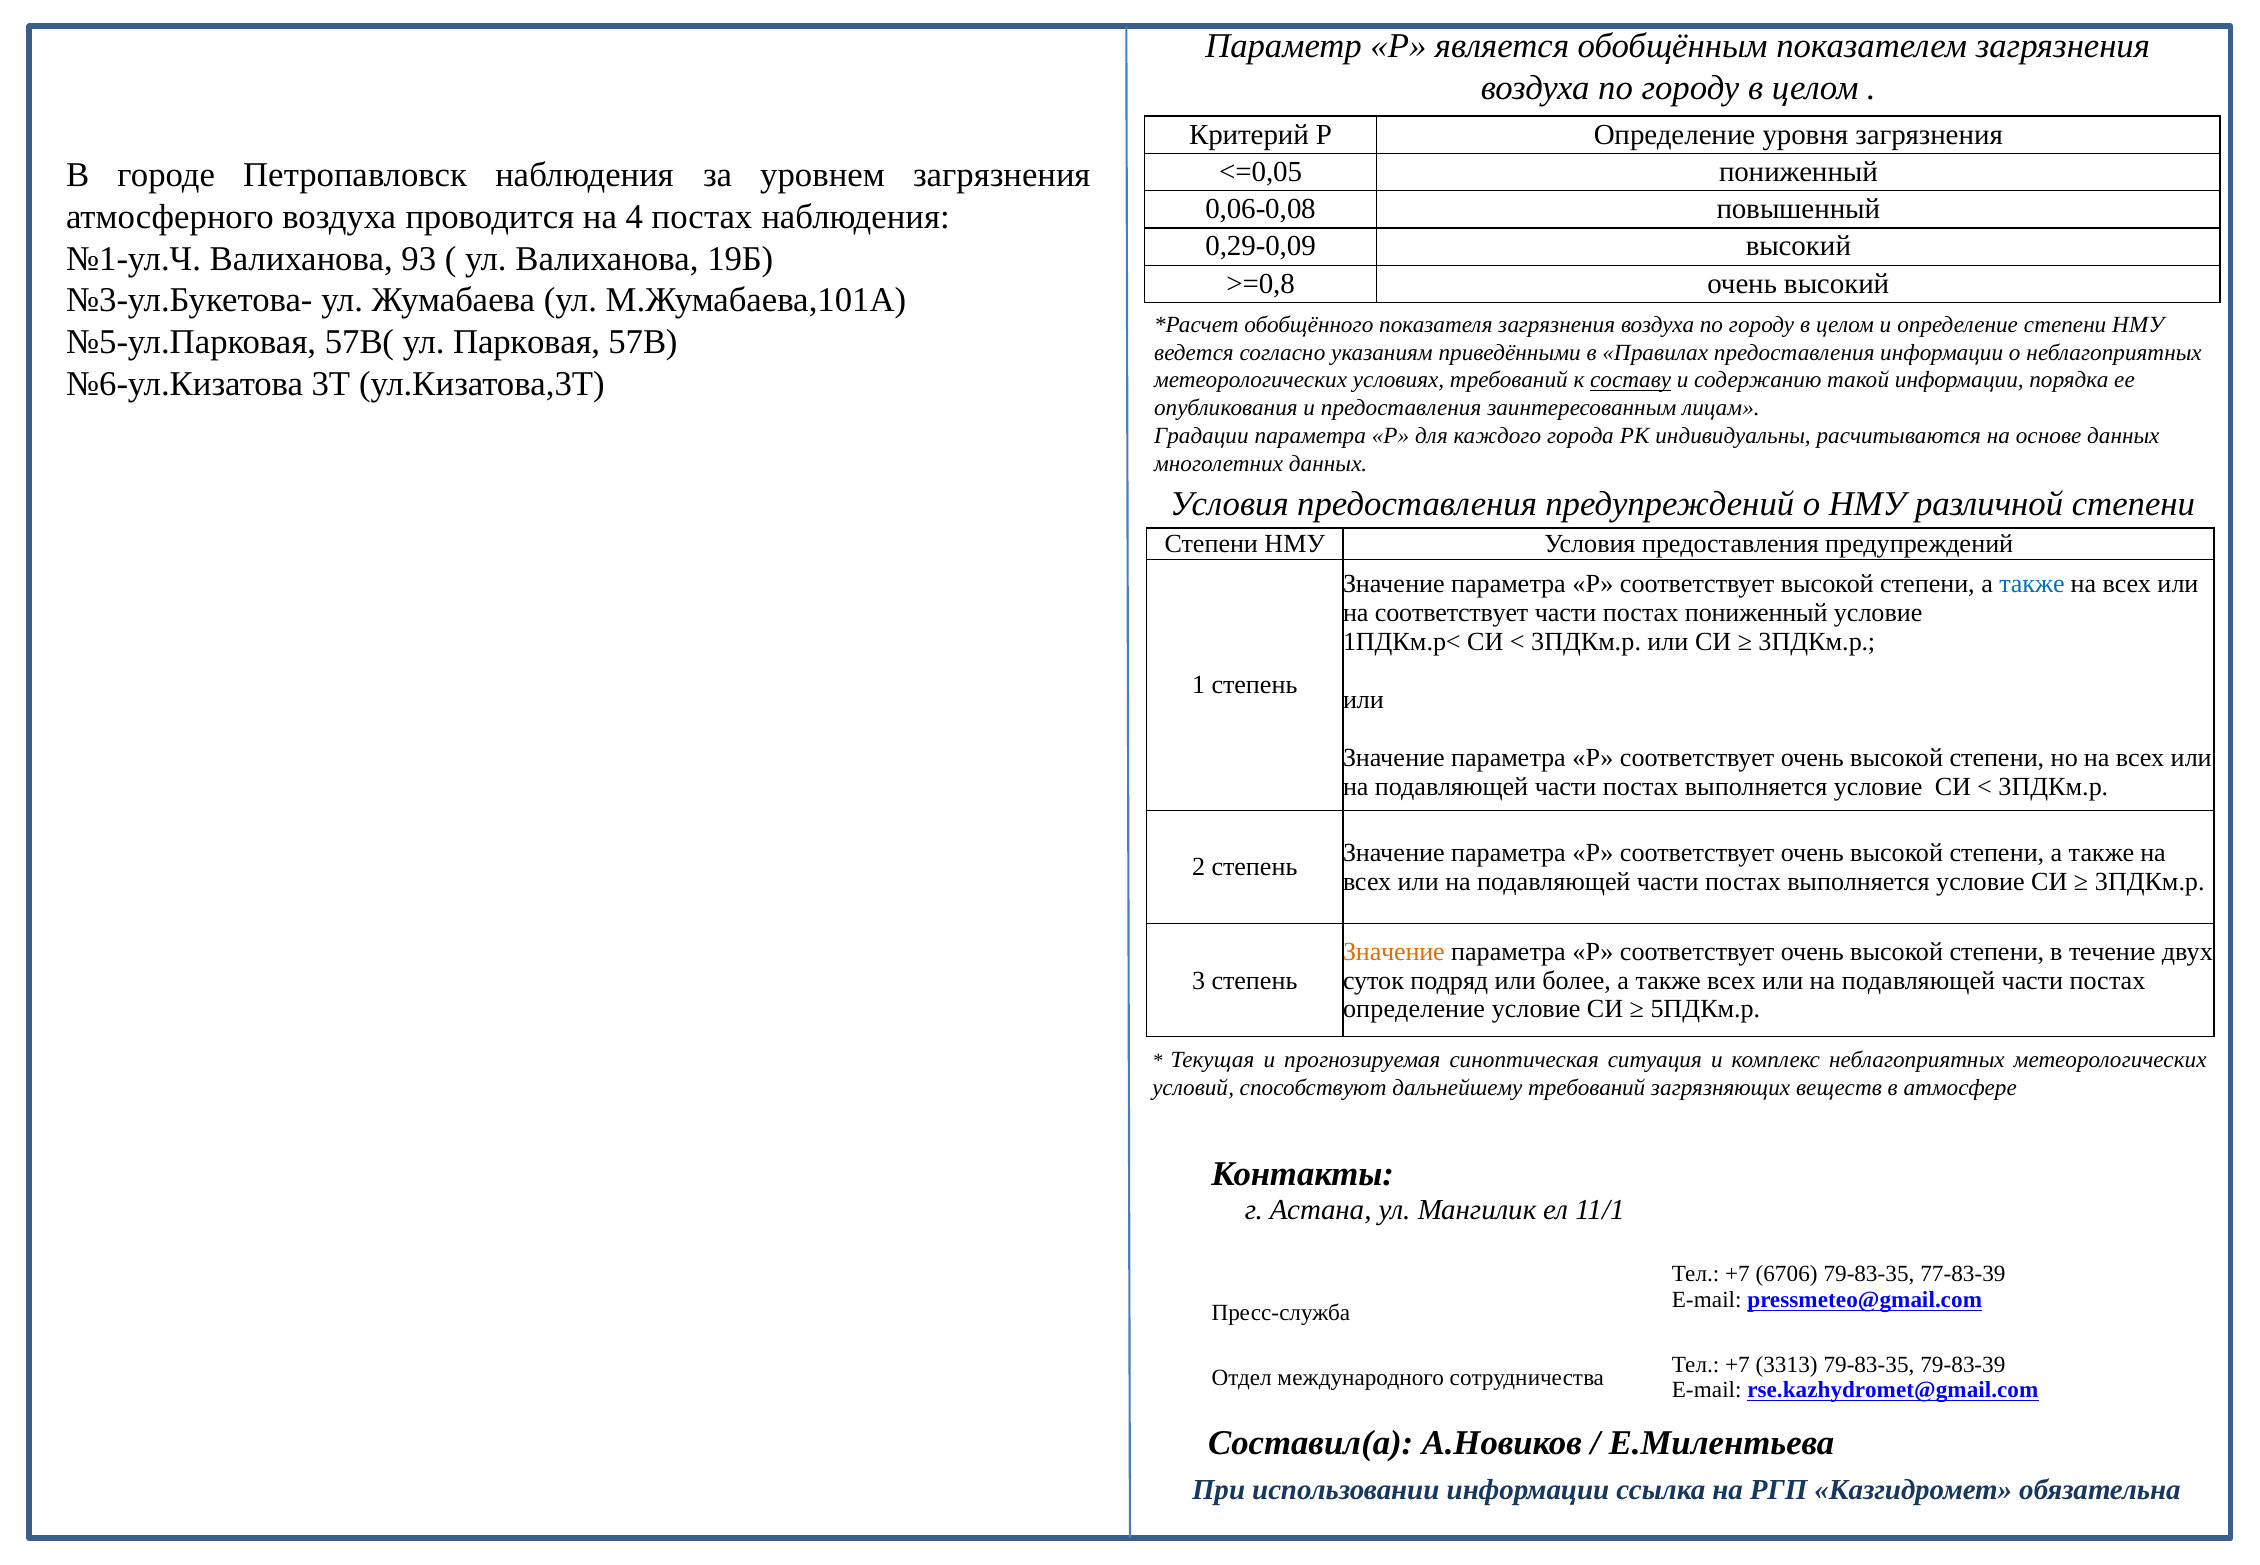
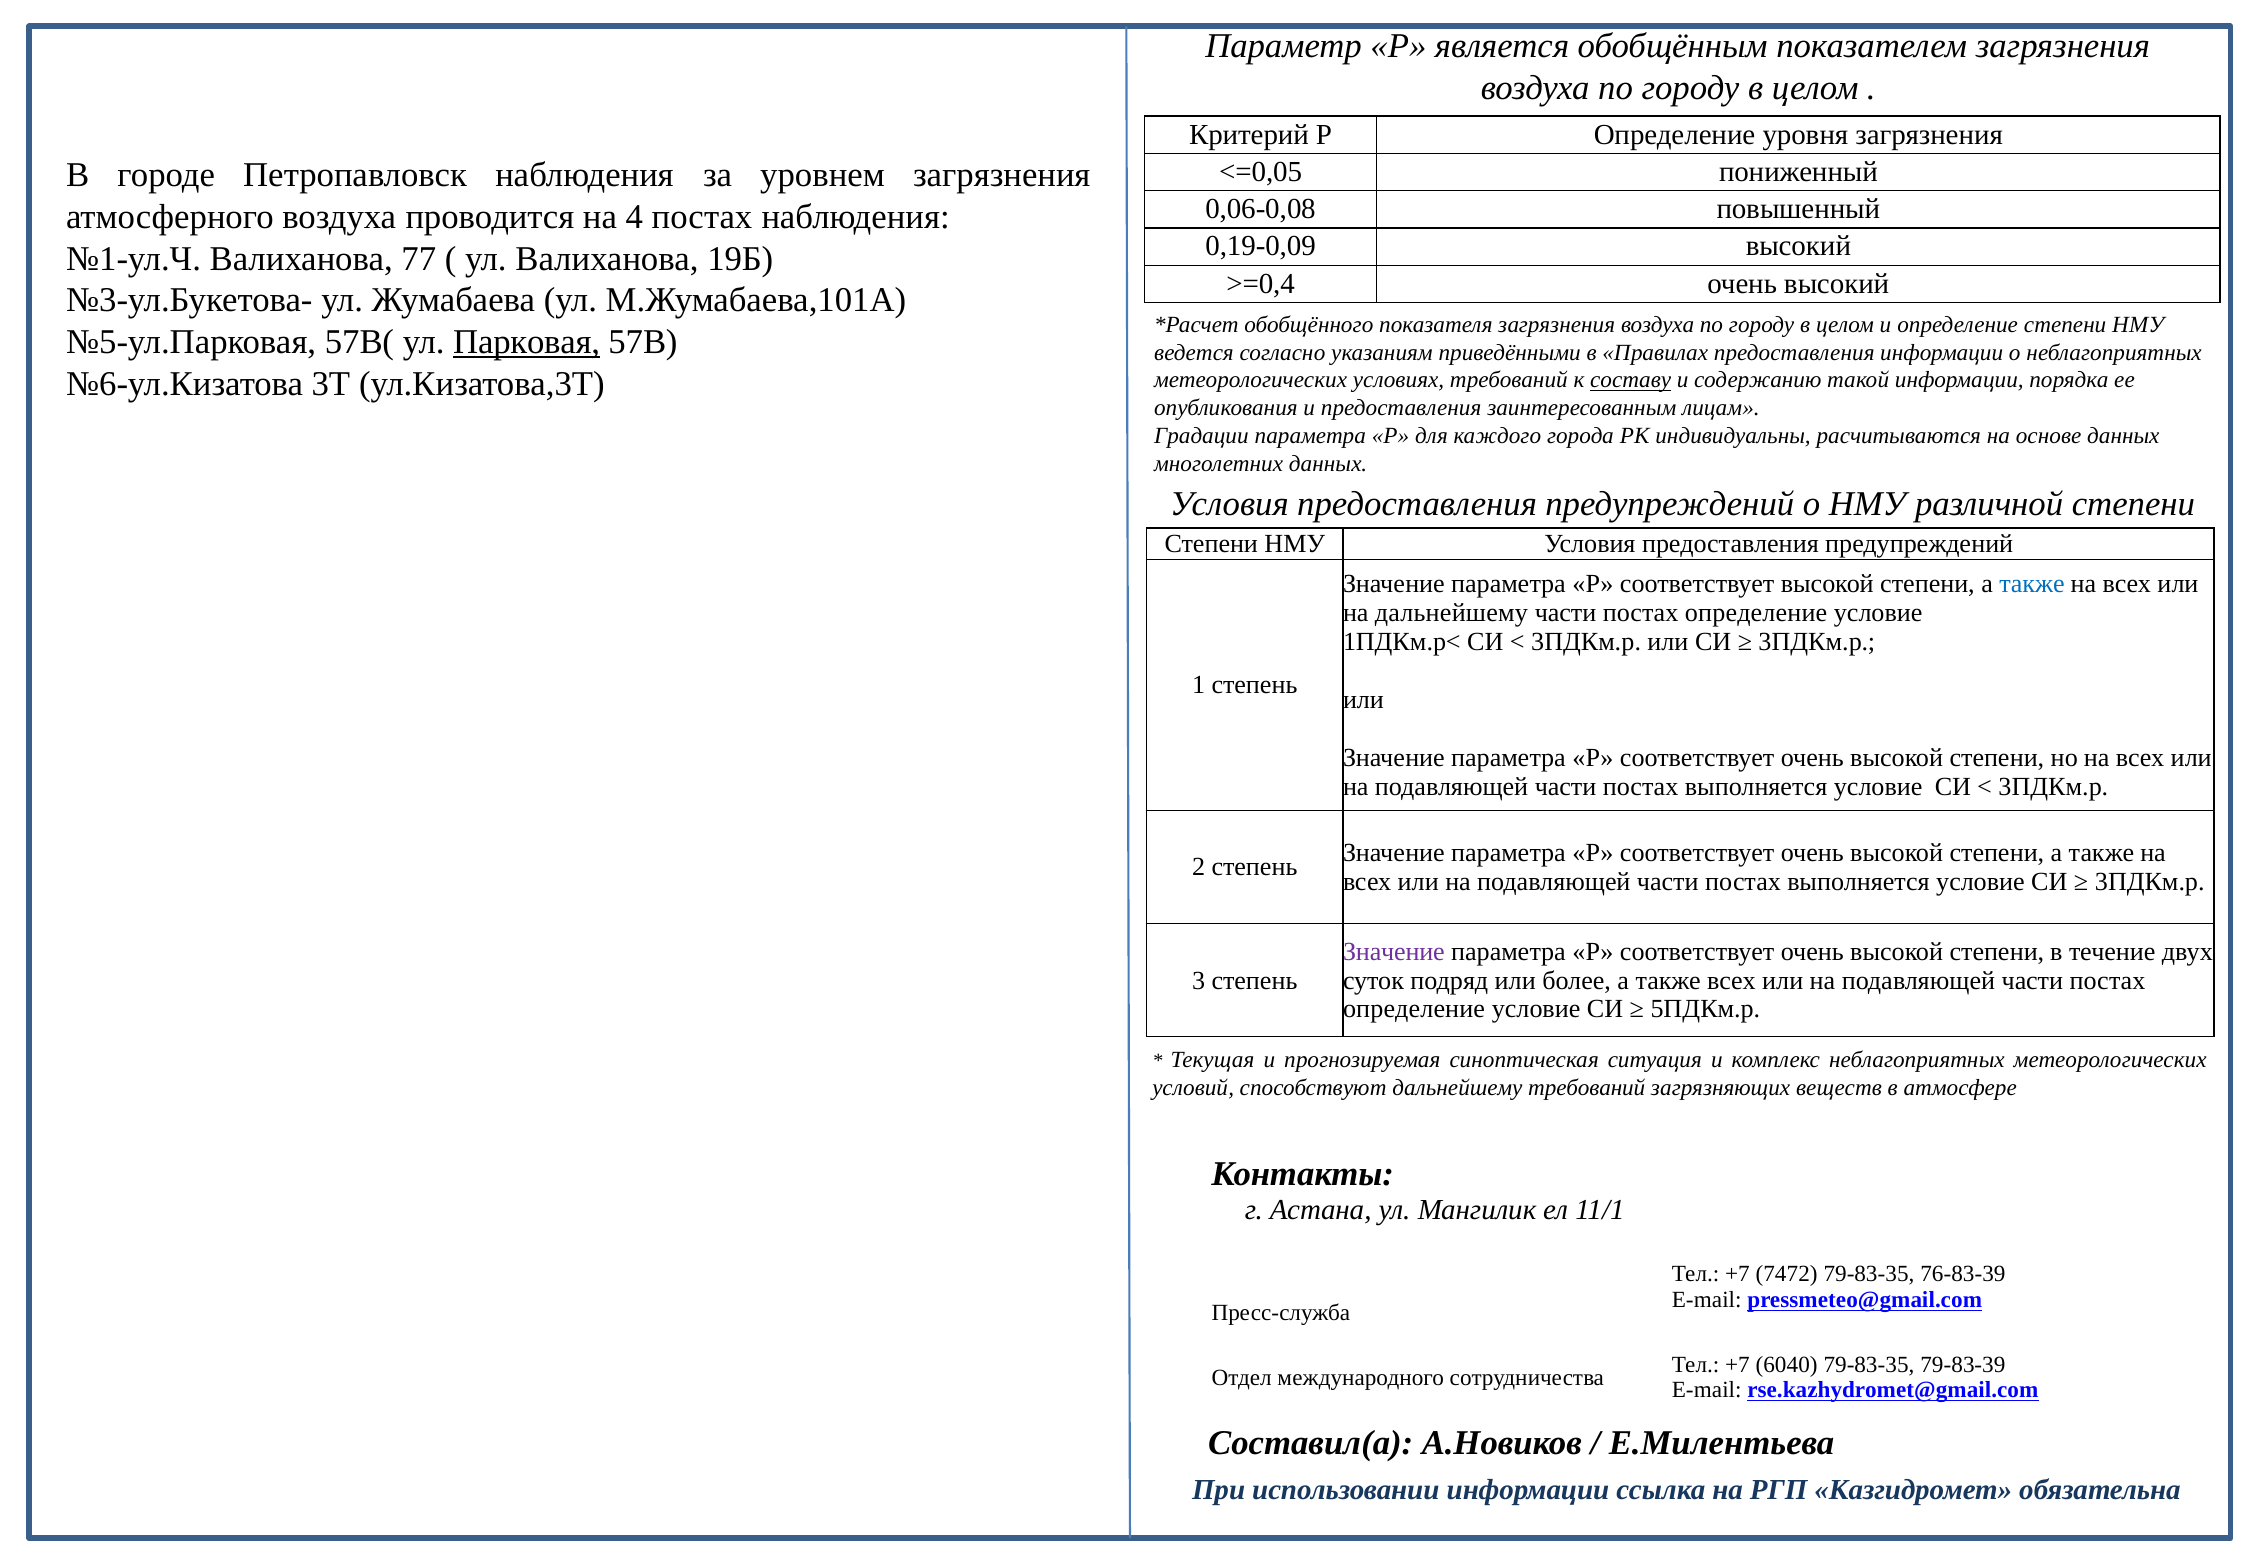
0,29-0,09: 0,29-0,09 -> 0,19-0,09 (1261, 246)
93: 93 -> 77 (419, 259)
>=0,8: >=0,8 -> >=0,4 (1261, 284)
Парковая underline: none -> present (527, 342)
на соответствует: соответствует -> дальнейшему (1451, 613)
пониженный: пониженный -> определение (1756, 613)
Значение colour: orange -> purple (1394, 951)
6706: 6706 -> 7472 (1787, 1274)
77-83-39: 77-83-39 -> 76-83-39 (1963, 1274)
3313: 3313 -> 6040 (1787, 1364)
